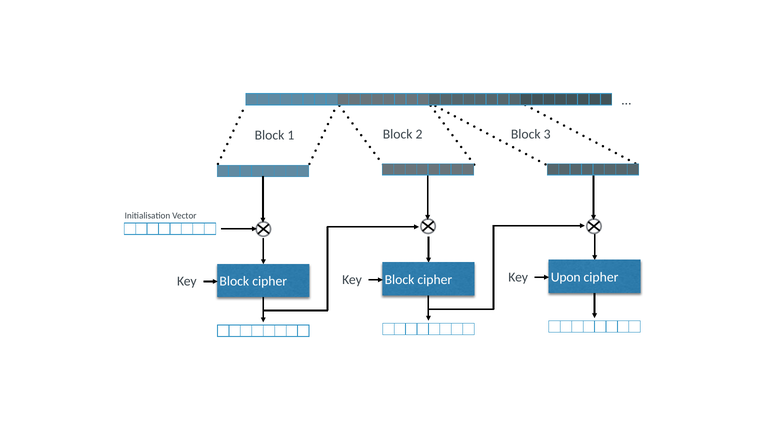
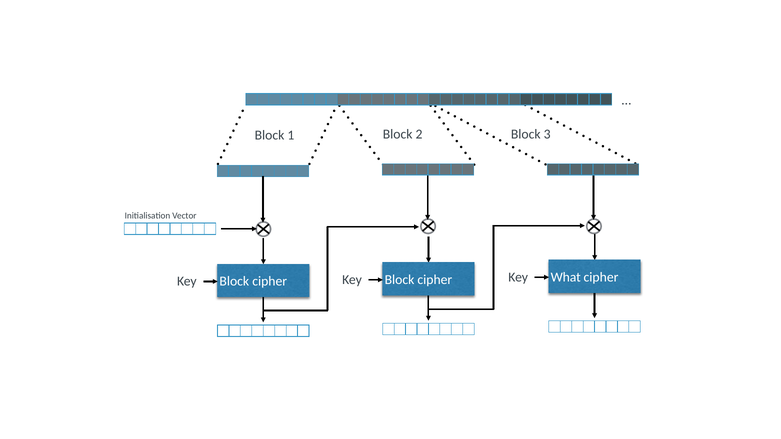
Upon: Upon -> What (566, 277)
